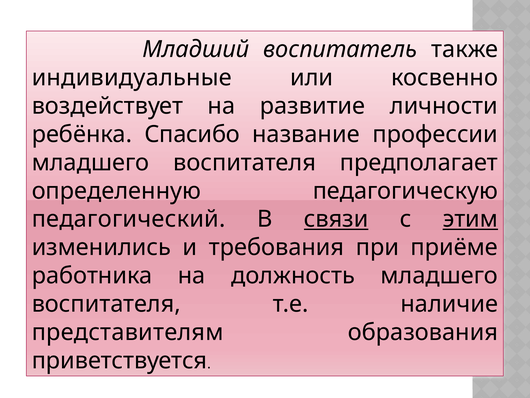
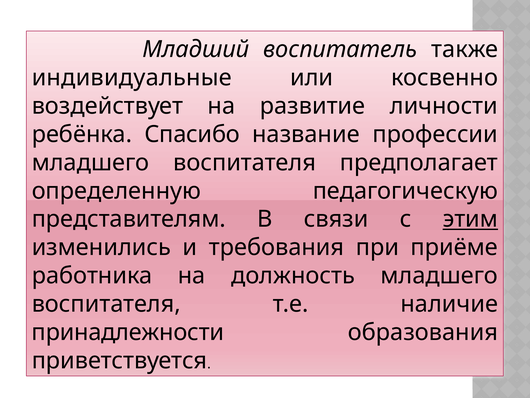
педагогический: педагогический -> представителям (129, 219)
связи underline: present -> none (336, 219)
представителям: представителям -> принадлежности (128, 332)
